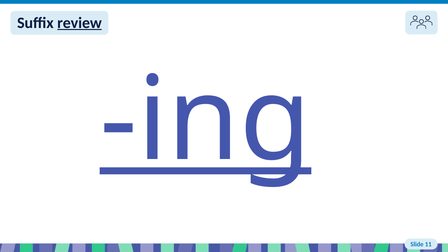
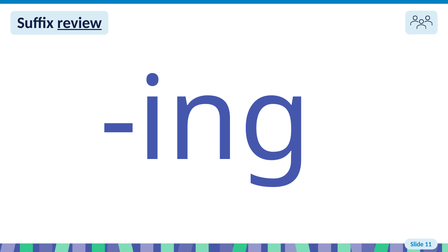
ing underline: present -> none (206, 121)
